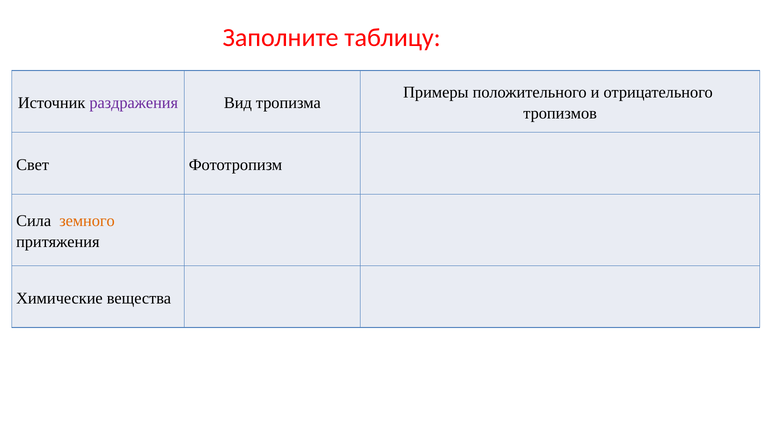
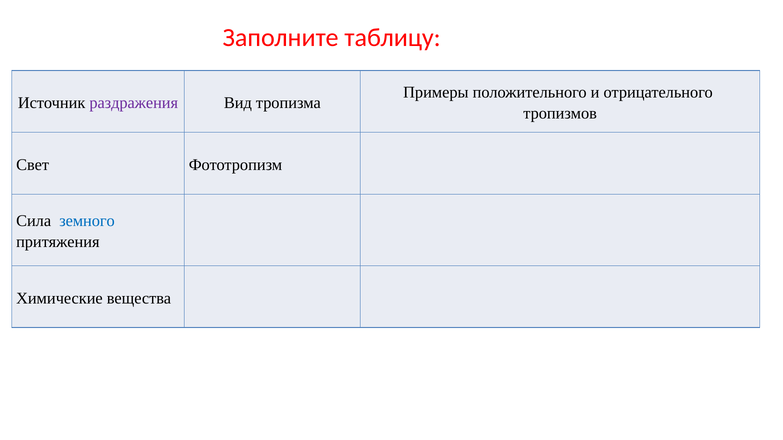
земного colour: orange -> blue (87, 221)
